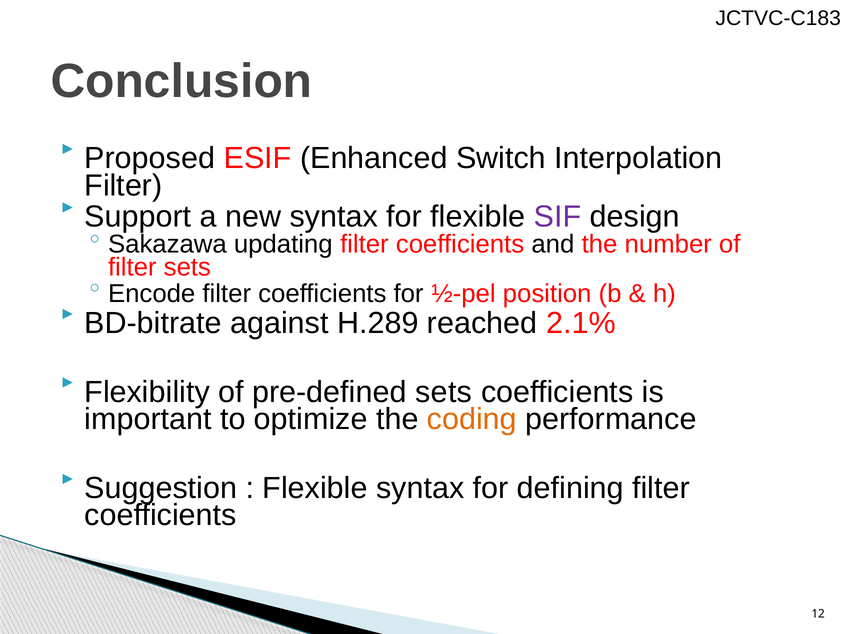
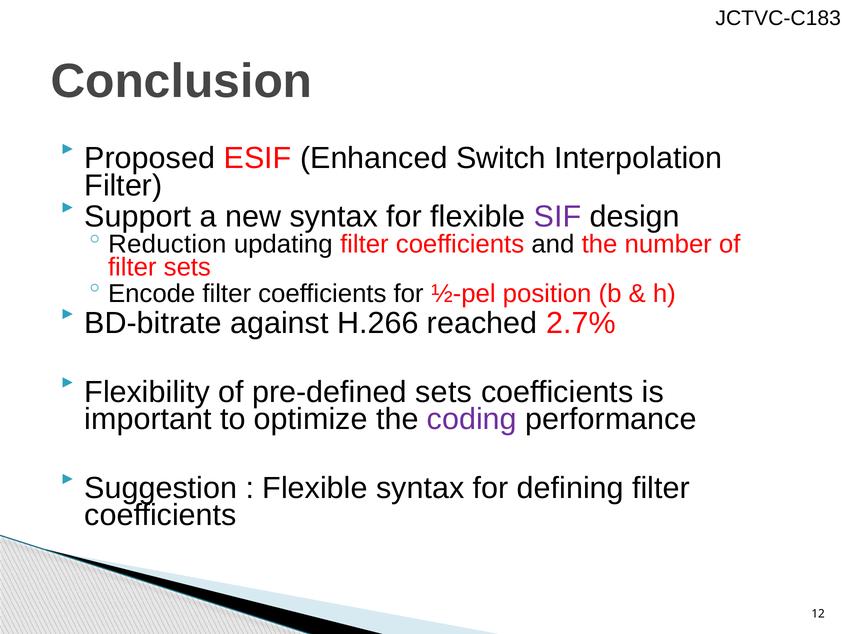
Sakazawa: Sakazawa -> Reduction (167, 244)
H.289: H.289 -> H.266 (378, 323)
2.1%: 2.1% -> 2.7% (581, 323)
coding colour: orange -> purple (472, 419)
